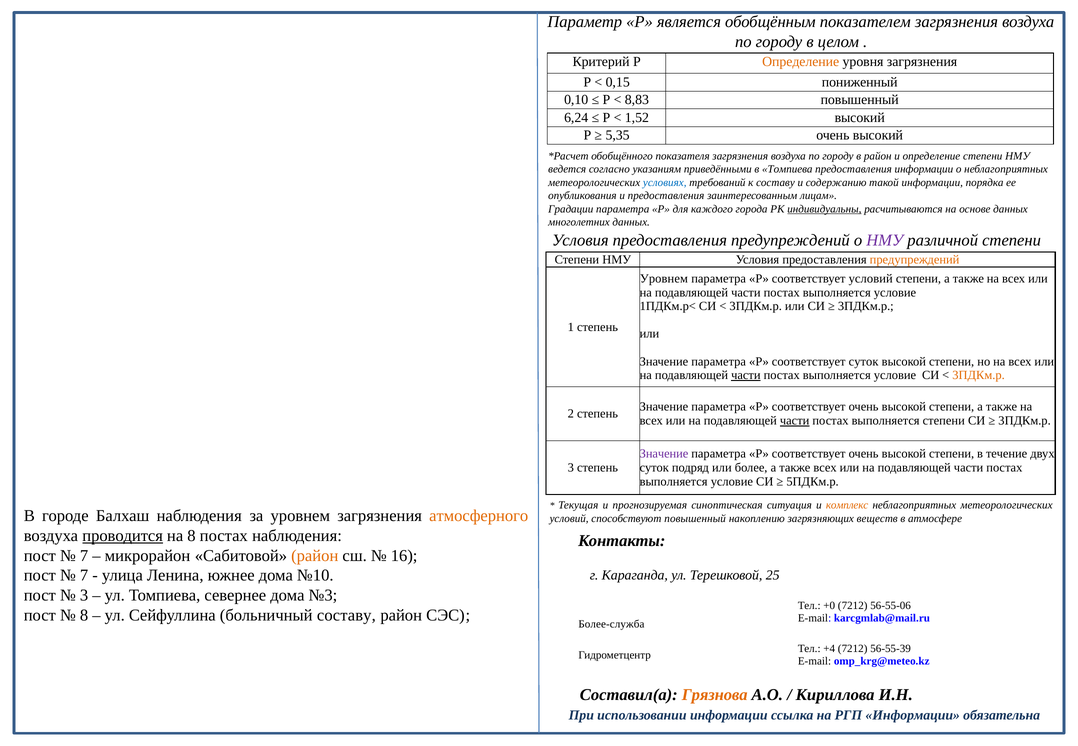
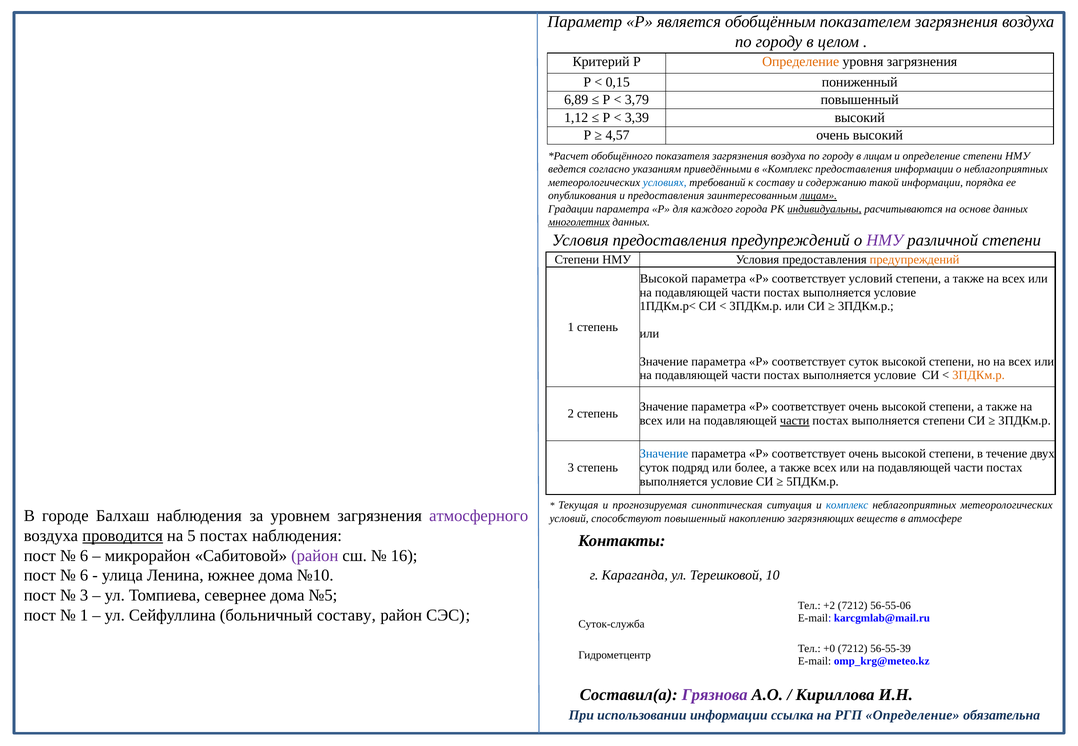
0,10: 0,10 -> 6,89 (576, 100)
8,83: 8,83 -> 3,79 (637, 100)
6,24: 6,24 -> 1,12 (576, 118)
1,52: 1,52 -> 3,39 (637, 118)
5,35: 5,35 -> 4,57 (618, 135)
в район: район -> лицам (878, 156)
в Томпиева: Томпиева -> Комплекс (787, 169)
лицам underline: none -> present (819, 196)
многолетних underline: none -> present (579, 222)
Уровнем: Уровнем -> Высокой (664, 279)
части underline: present -> none (746, 375)
Значение colour: purple -> blue (664, 454)
комплекс colour: orange -> blue (847, 505)
атмосферного colour: orange -> purple (479, 516)
на 8: 8 -> 5 (191, 536)
7: 7 -> 6 (84, 556)
район colour: orange -> purple (315, 556)
7: 7 -> 6 (84, 576)
25: 25 -> 10 (773, 575)
№3: №3 -> №5 (323, 596)
+0: +0 -> +2 (829, 606)
8: 8 -> 1 (84, 616)
Более-служба: Более-служба -> Суток-служба (611, 624)
+4: +4 -> +0 (829, 649)
Грязнова colour: orange -> purple (715, 695)
РГП Информации: Информации -> Определение (913, 716)
